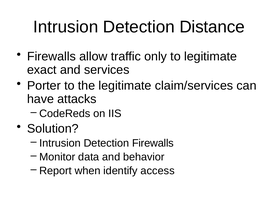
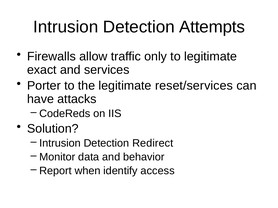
Distance: Distance -> Attempts (212, 27)
claim/services: claim/services -> reset/services (194, 86)
Detection Firewalls: Firewalls -> Redirect (153, 144)
